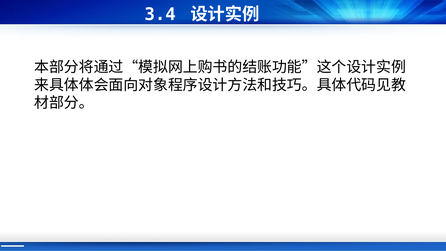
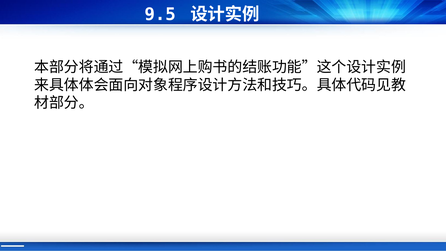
3.4: 3.4 -> 9.5 (160, 14)
